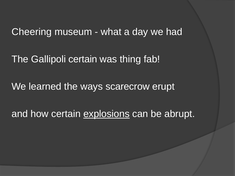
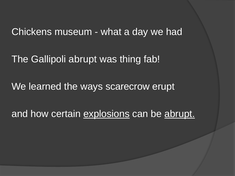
Cheering: Cheering -> Chickens (32, 32)
Gallipoli certain: certain -> abrupt (83, 59)
abrupt underline: none -> present (180, 114)
